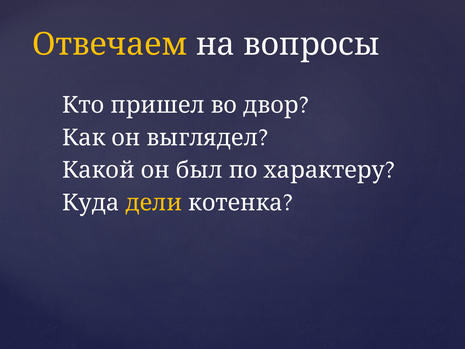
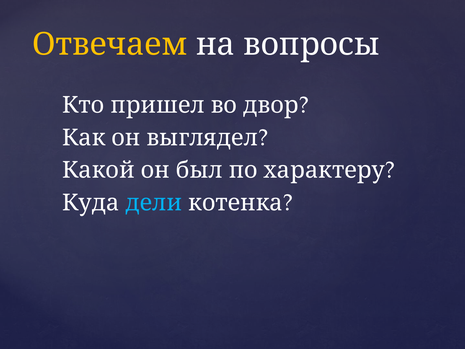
дели colour: yellow -> light blue (154, 203)
